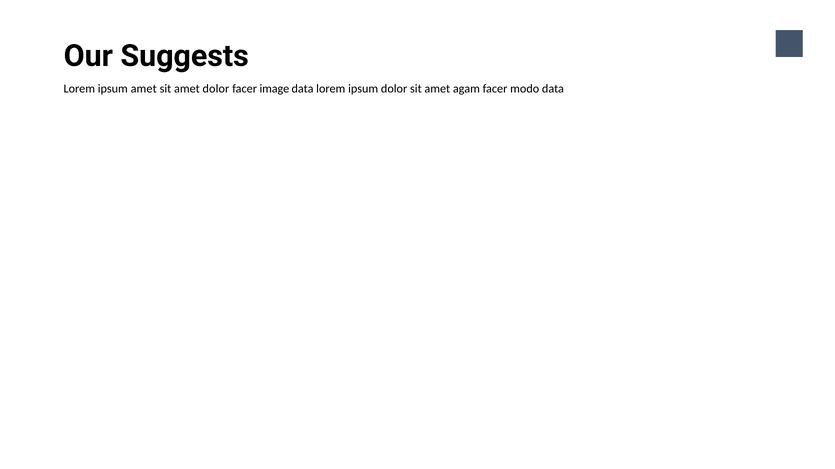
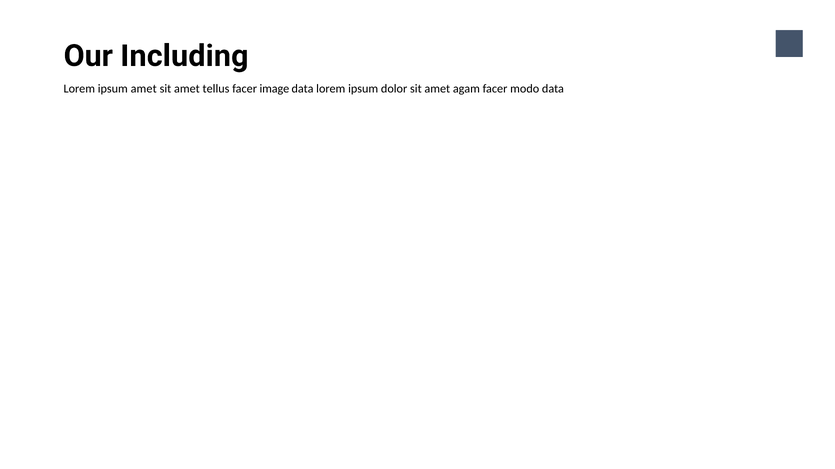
Suggests: Suggests -> Including (184, 56)
amet dolor: dolor -> tellus (216, 89)
